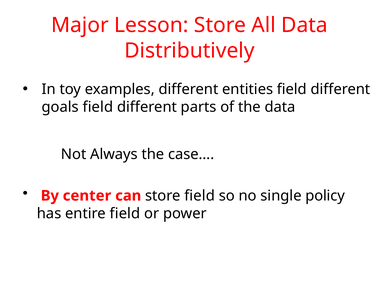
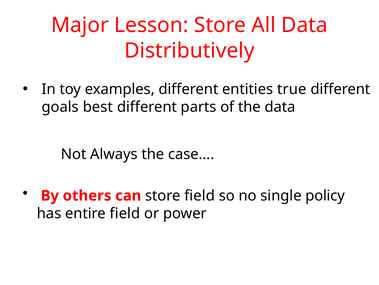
entities field: field -> true (292, 89)
goals field: field -> best (98, 107)
center: center -> others (87, 195)
